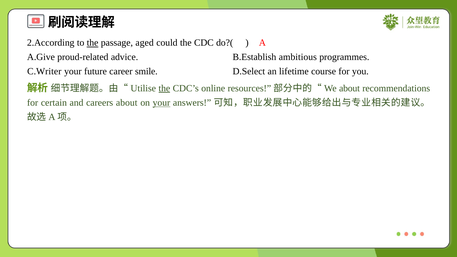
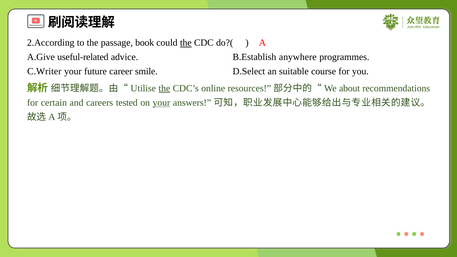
the underline: present -> none (93, 43)
aged: aged -> book (145, 43)
the underline: none -> present (186, 43)
proud-related: proud-related -> useful-related (83, 57)
ambitious: ambitious -> anywhere (298, 57)
lifetime: lifetime -> suitable (294, 71)
careers about: about -> tested (127, 103)
